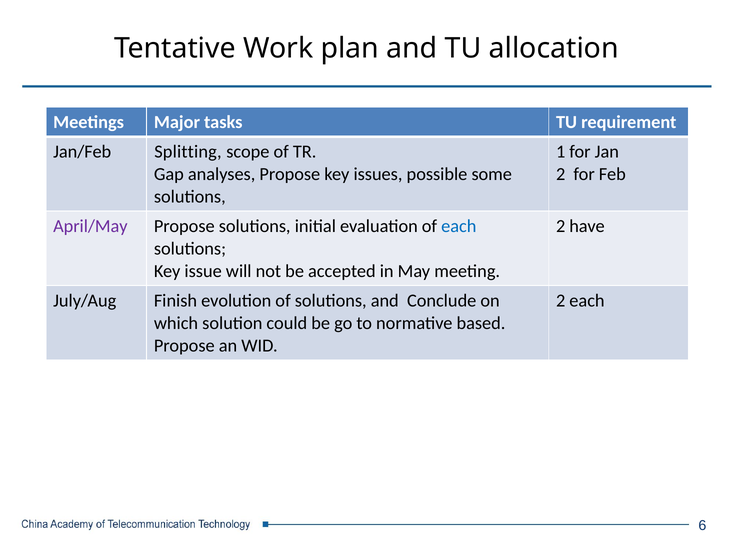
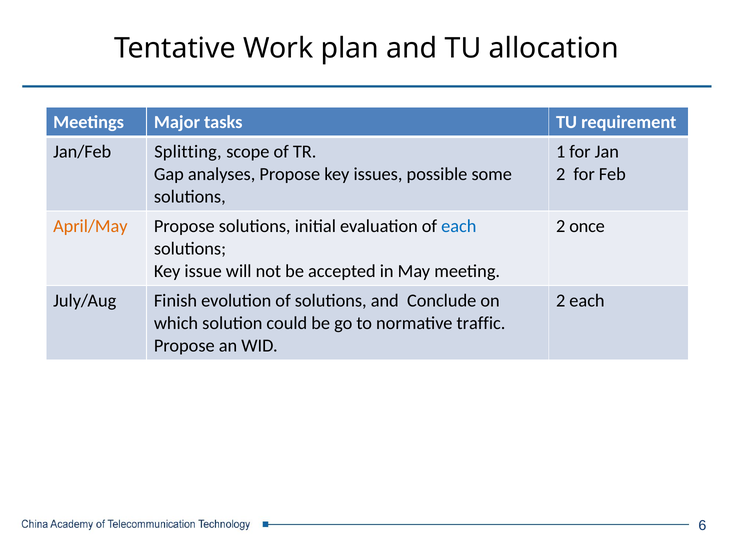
April/May colour: purple -> orange (90, 226)
have: have -> once (587, 226)
based: based -> traffic (481, 323)
